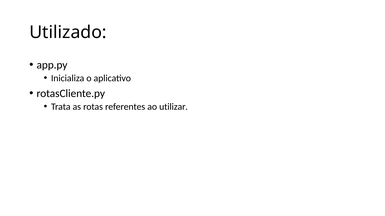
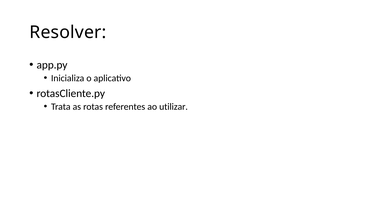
Utilizado: Utilizado -> Resolver (68, 32)
